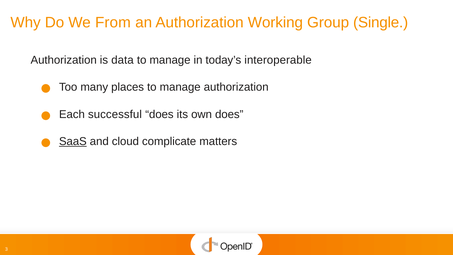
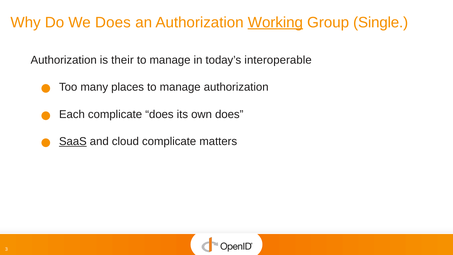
We From: From -> Does (113, 22)
Working underline: none -> present (275, 22)
data: data -> their (122, 60)
Each successful: successful -> complicate (115, 114)
